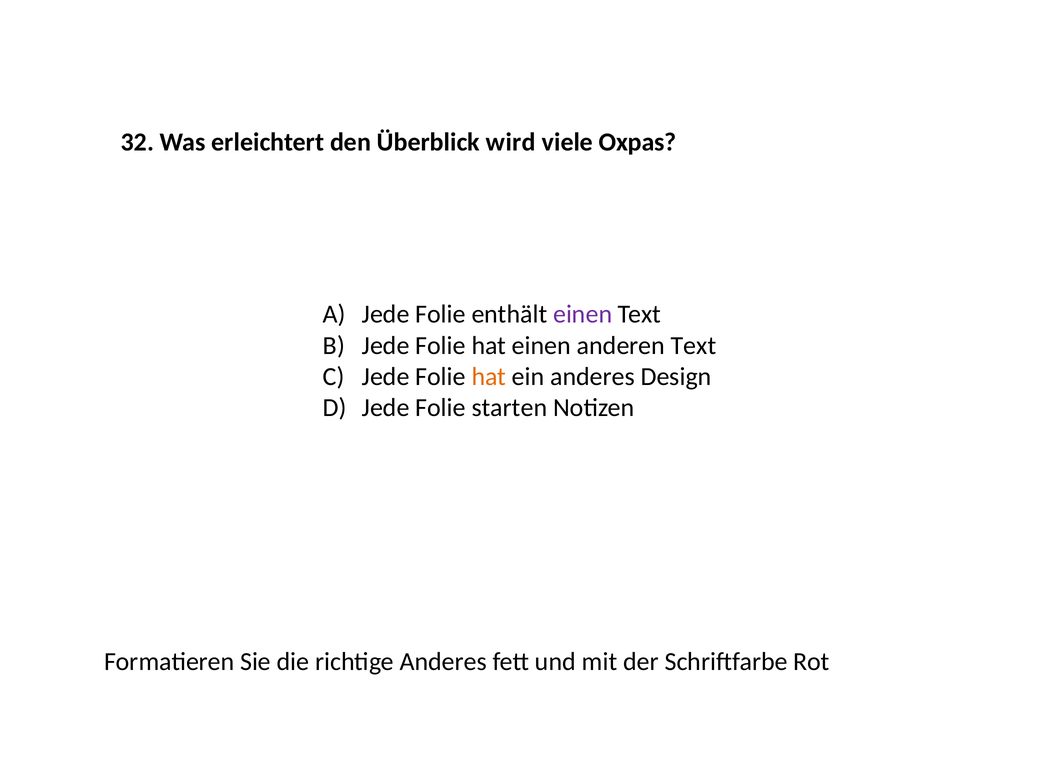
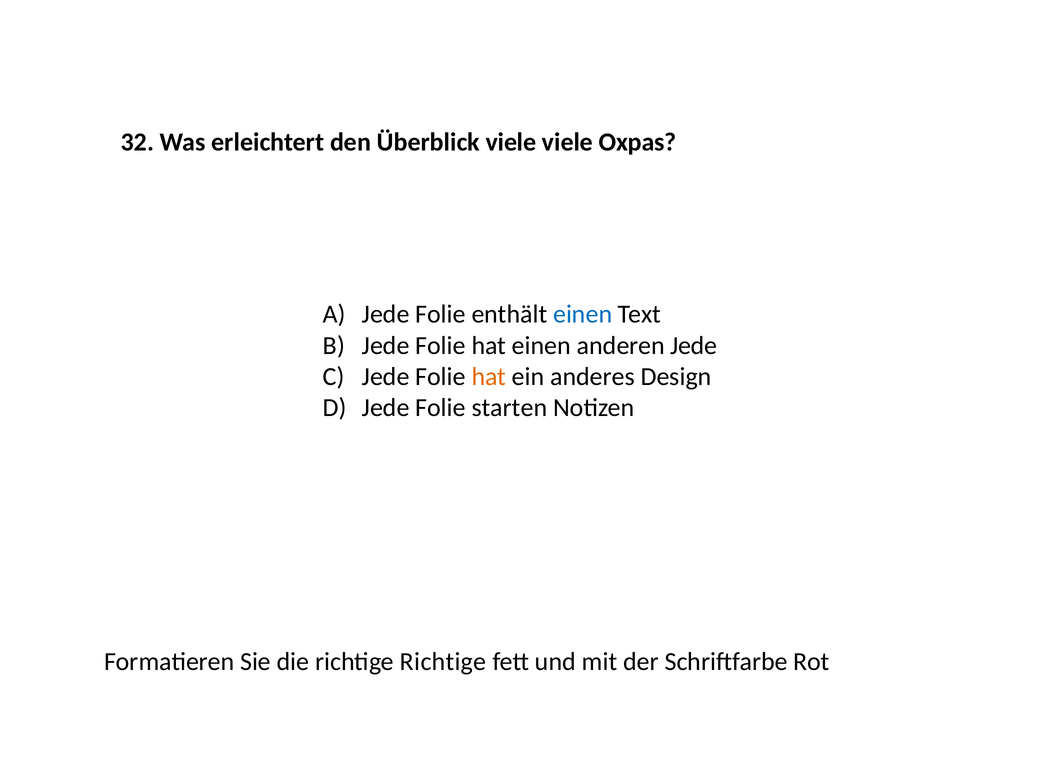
Überblick wird: wird -> viele (511, 142)
einen colour: purple -> blue (583, 314)
anderen Text: Text -> Jede (694, 345)
richtige Anderes: Anderes -> Richtige (443, 662)
